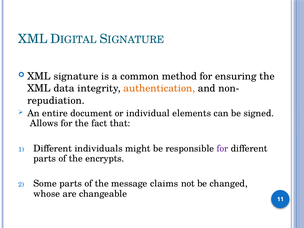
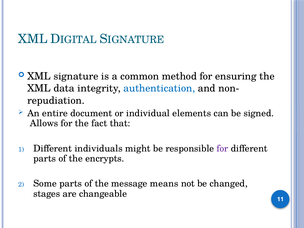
authentication colour: orange -> blue (159, 88)
claims: claims -> means (164, 184)
whose: whose -> stages (47, 194)
